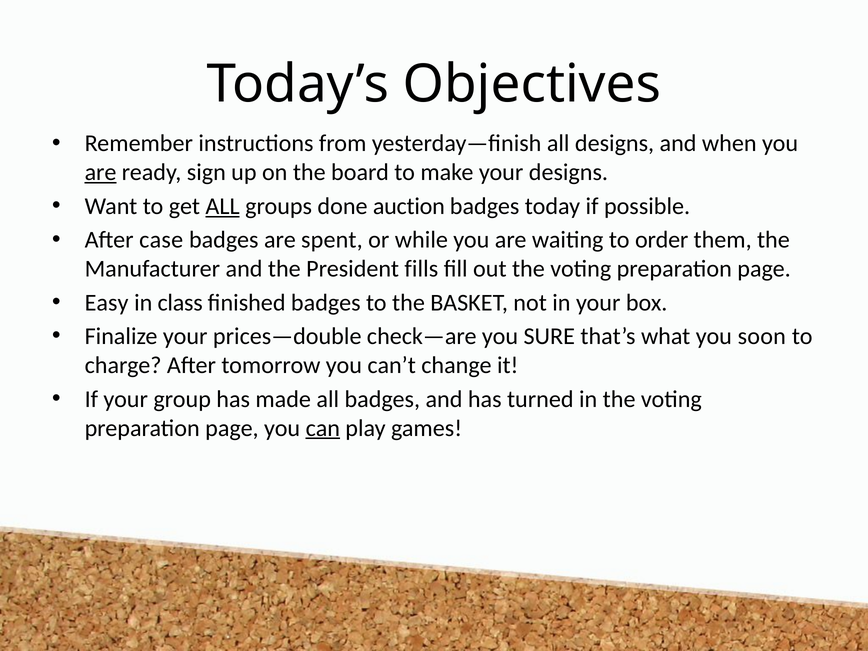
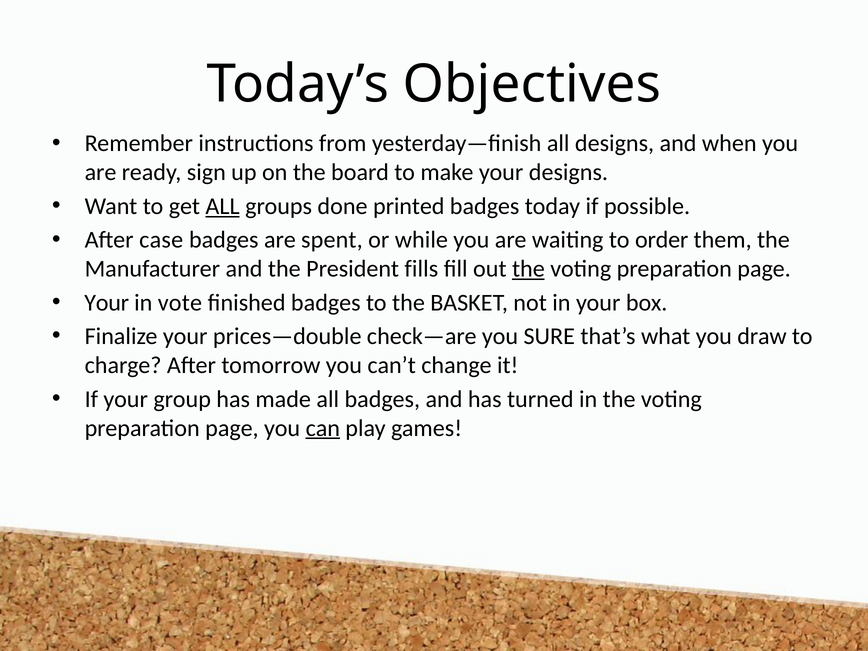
are underline: present -> none (101, 172)
auction: auction -> printed (409, 206)
the underline: none -> present (528, 269)
Easy: Easy -> Your (107, 303)
class: class -> vote (180, 303)
soon: soon -> draw (762, 336)
